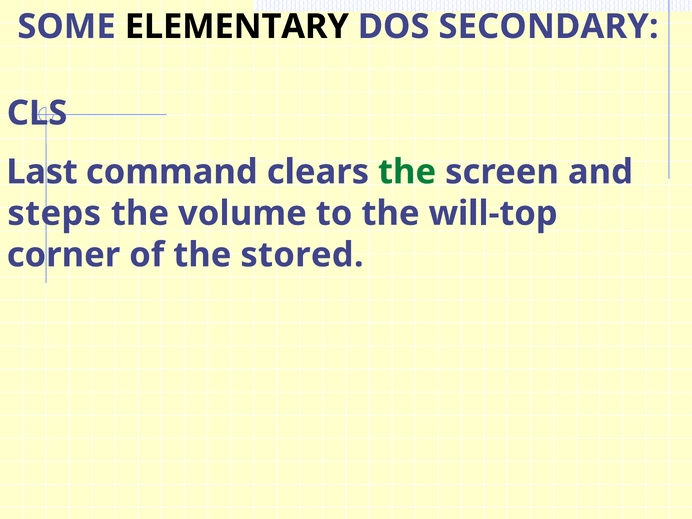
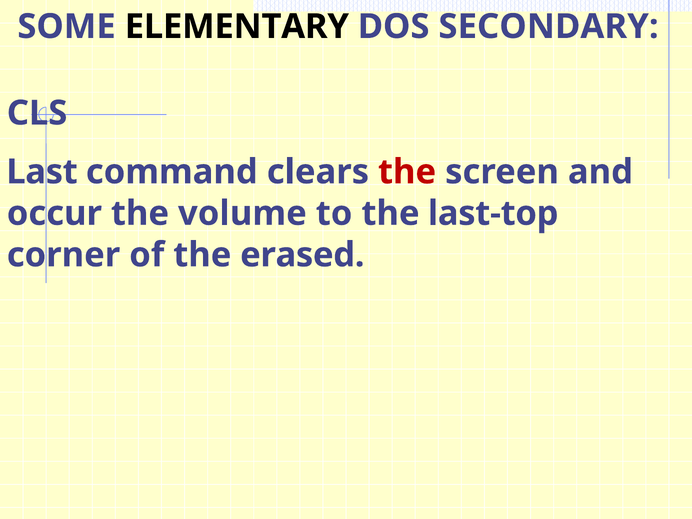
the colour: green -> red (407, 172)
steps: steps -> occur (54, 213)
will-top: will-top -> last-top (493, 213)
stored: stored -> erased (302, 255)
